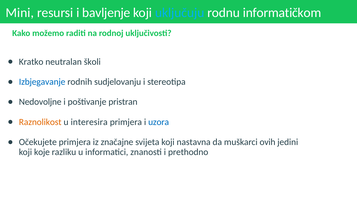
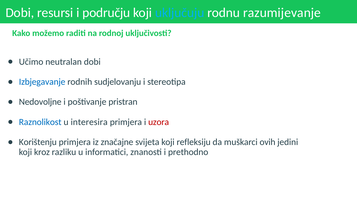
Mini: Mini -> Dobi (20, 13)
bavljenje: bavljenje -> području (106, 13)
informatičkom: informatičkom -> razumijevanje (282, 13)
Kratko: Kratko -> Učimo (31, 62)
neutralan školi: školi -> dobi (92, 62)
Raznolikost colour: orange -> blue (40, 122)
uzora colour: blue -> red (159, 122)
Očekujete: Očekujete -> Korištenju (38, 142)
nastavna: nastavna -> refleksiju (194, 142)
koje: koje -> kroz (42, 152)
